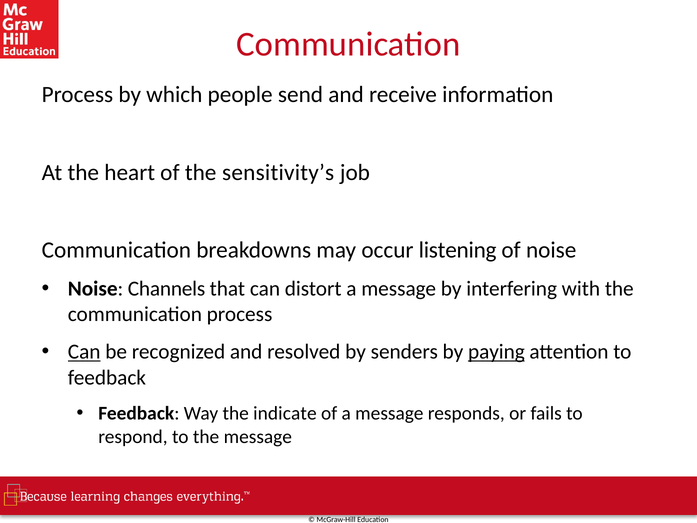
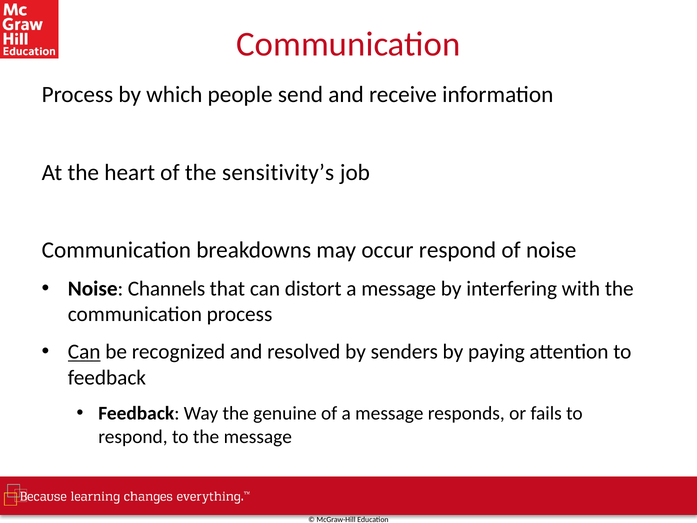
occur listening: listening -> respond (458, 250)
paying underline: present -> none (496, 352)
indicate: indicate -> genuine (285, 413)
